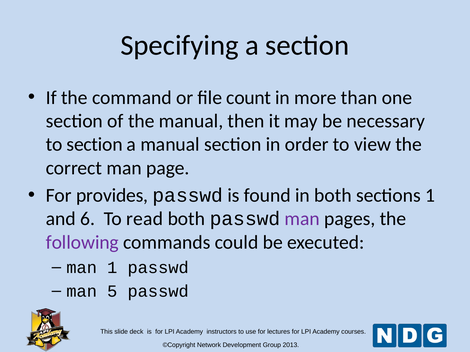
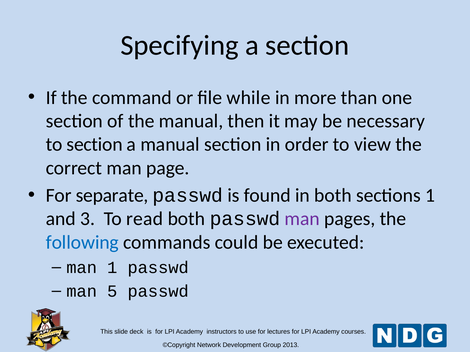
count: count -> while (249, 98)
provides: provides -> separate (112, 196)
6: 6 -> 3 (88, 219)
following colour: purple -> blue (82, 243)
